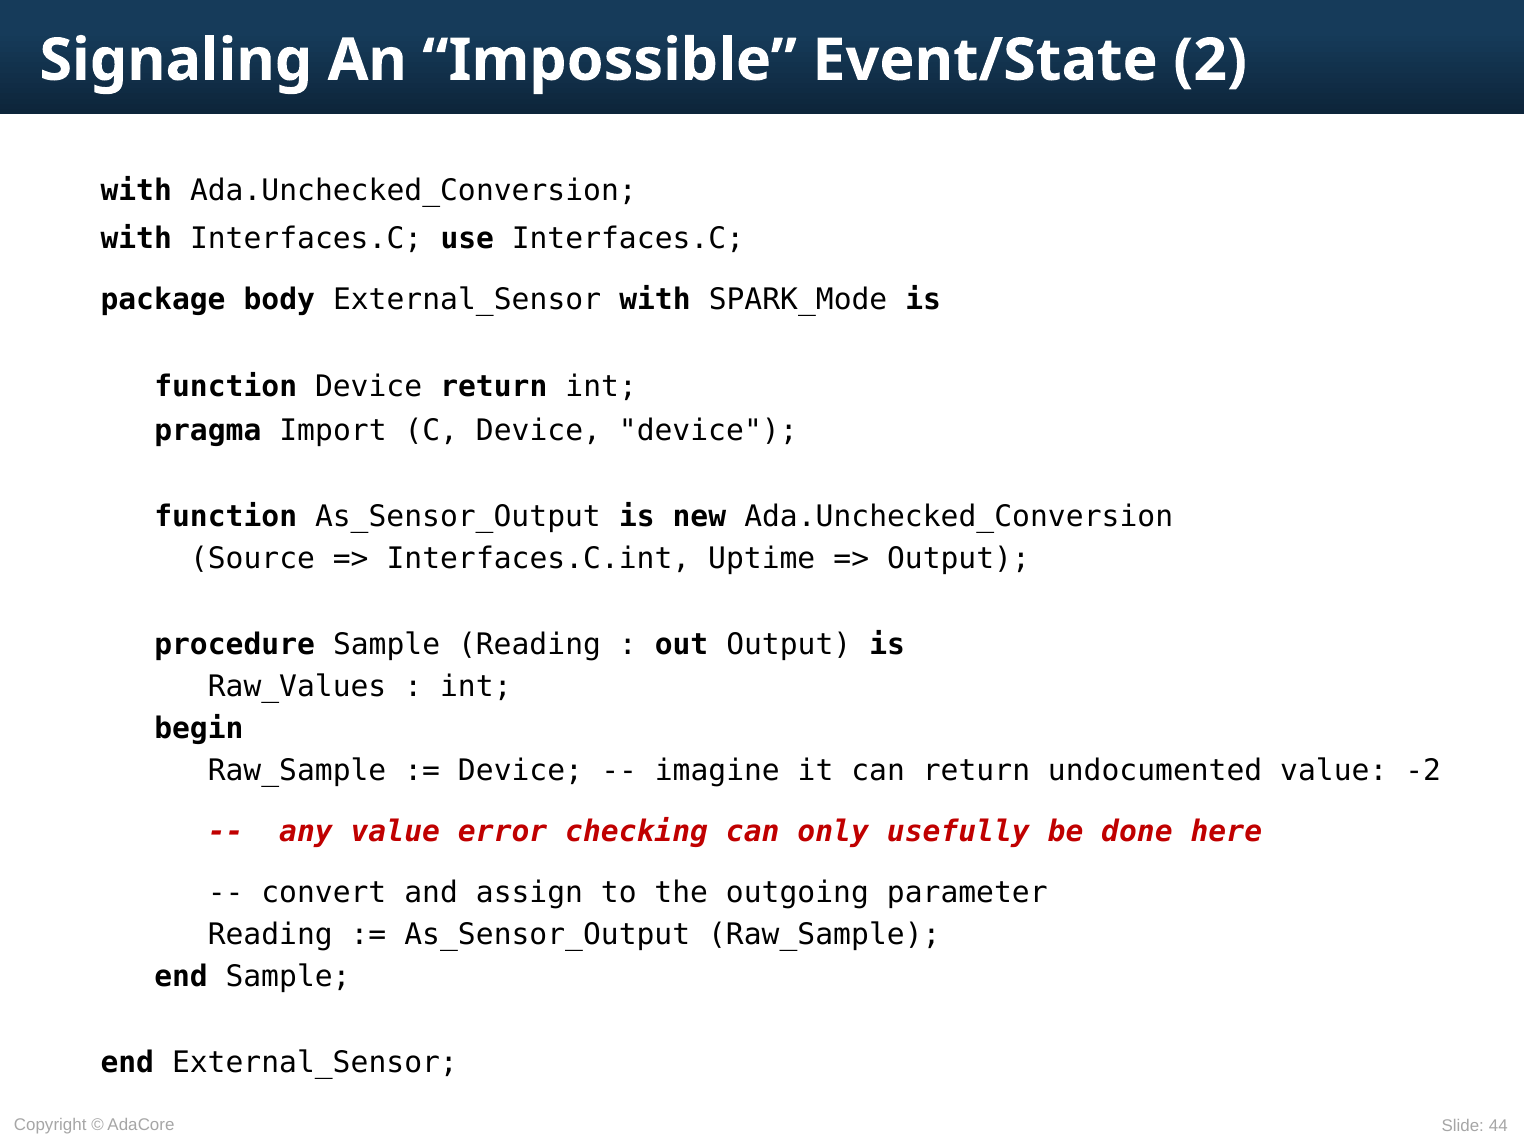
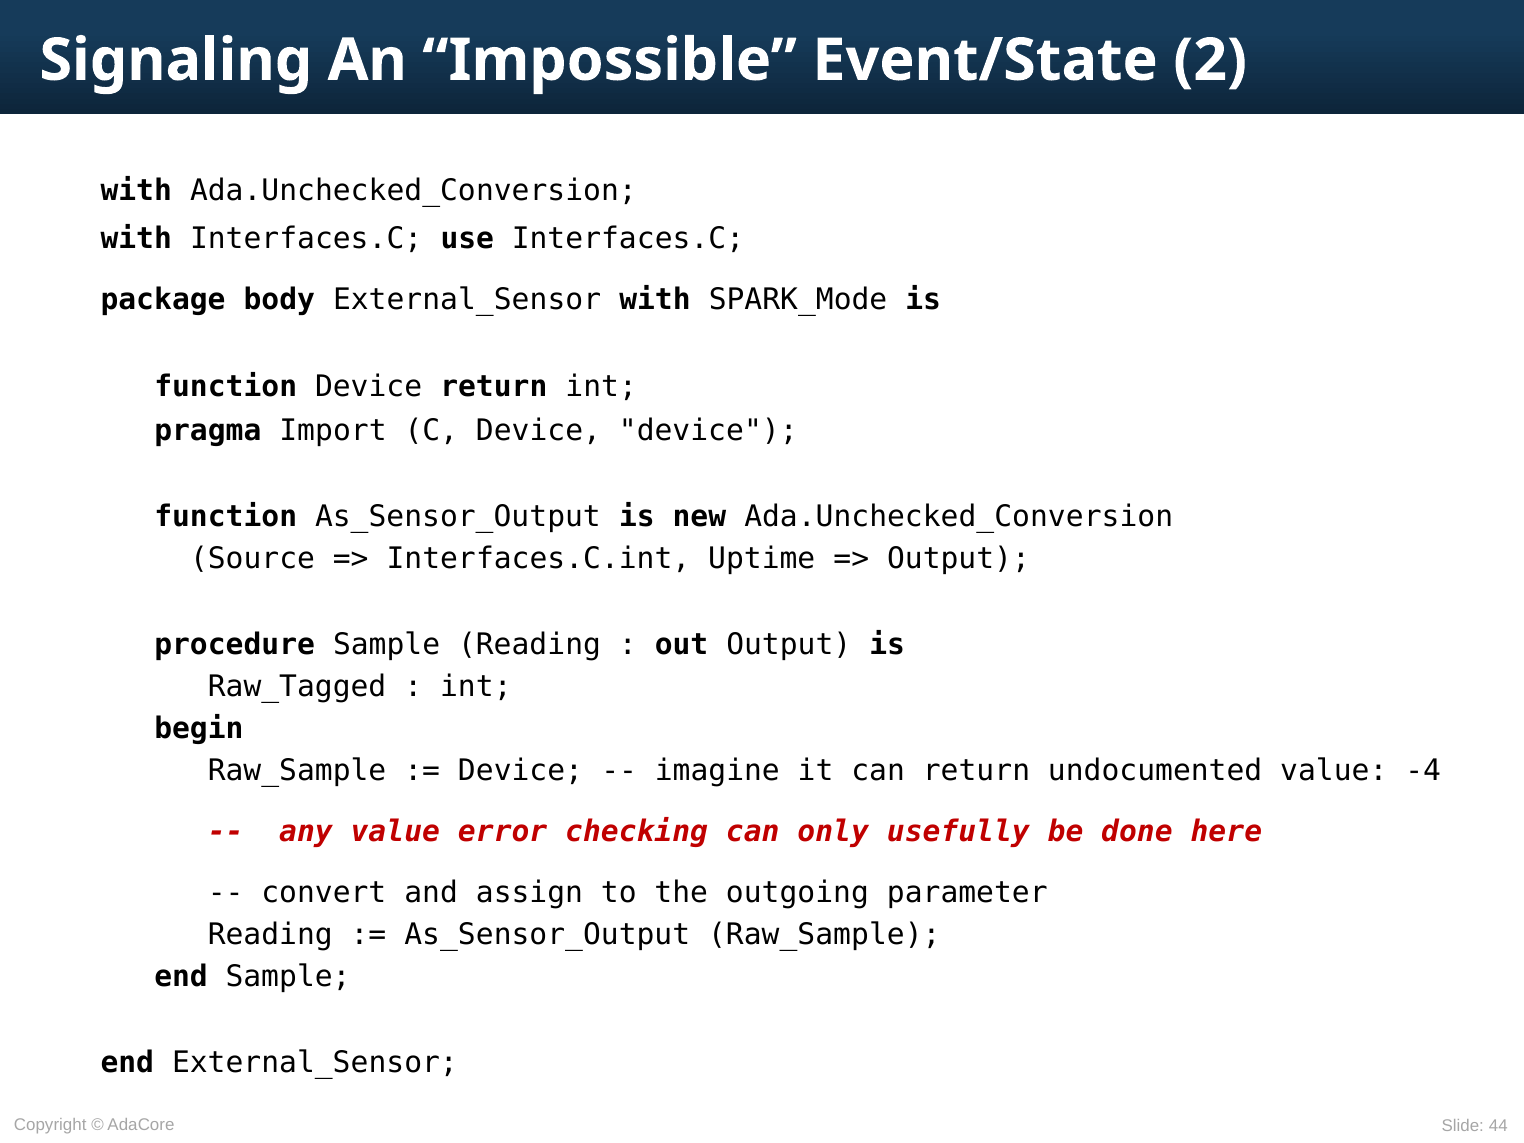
Raw_Values: Raw_Values -> Raw_Tagged (297, 687)
-2: -2 -> -4 (1423, 771)
